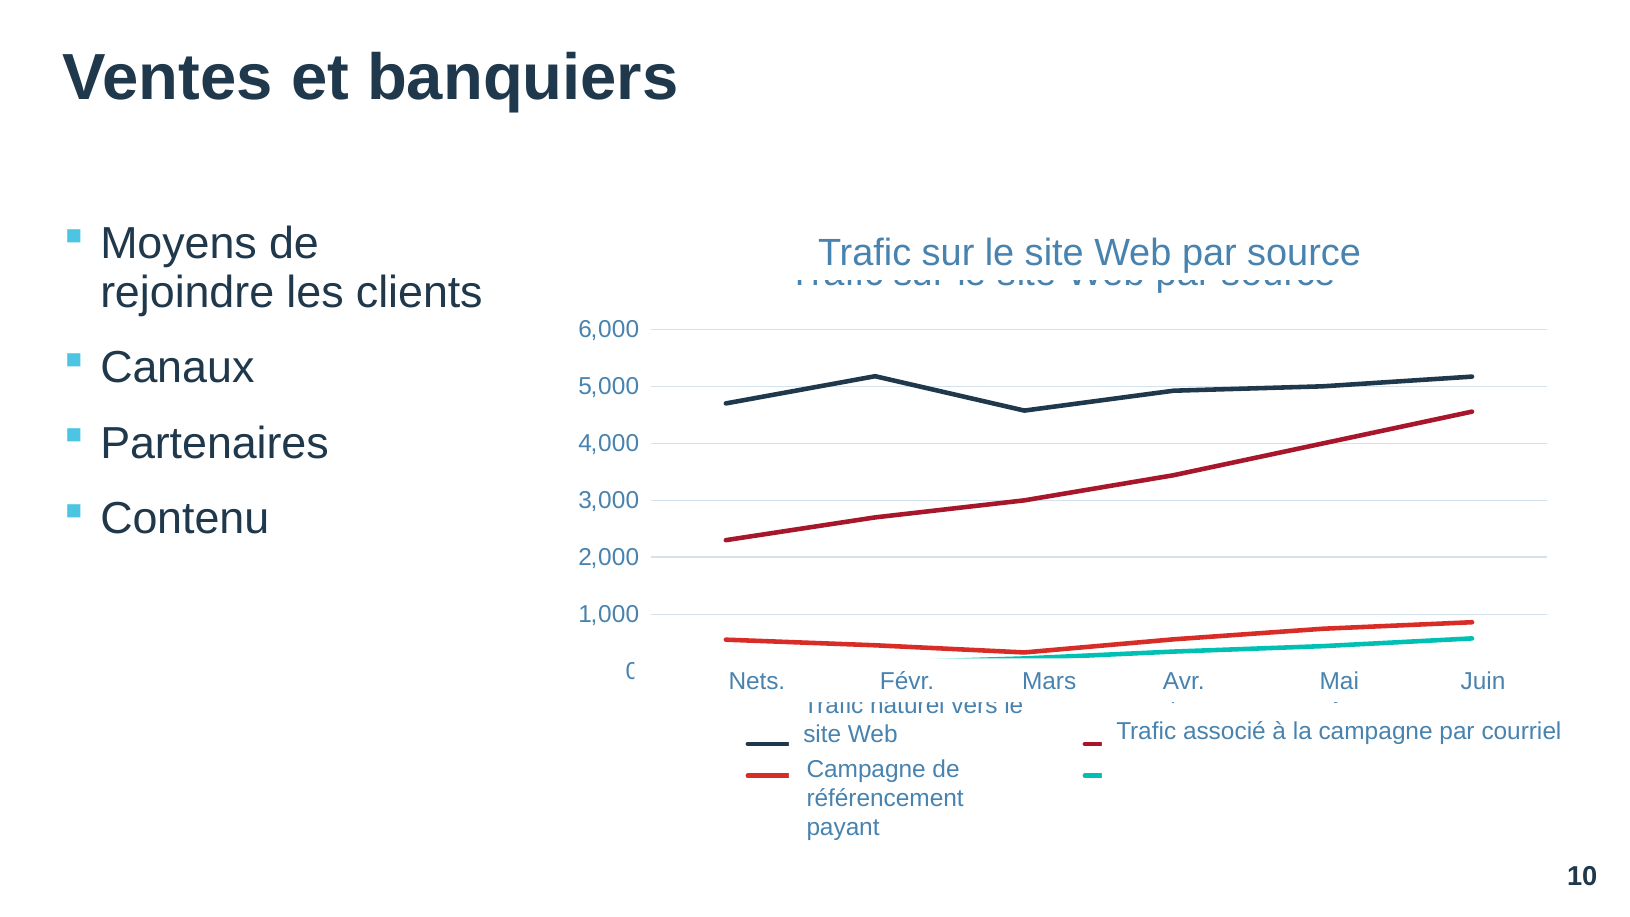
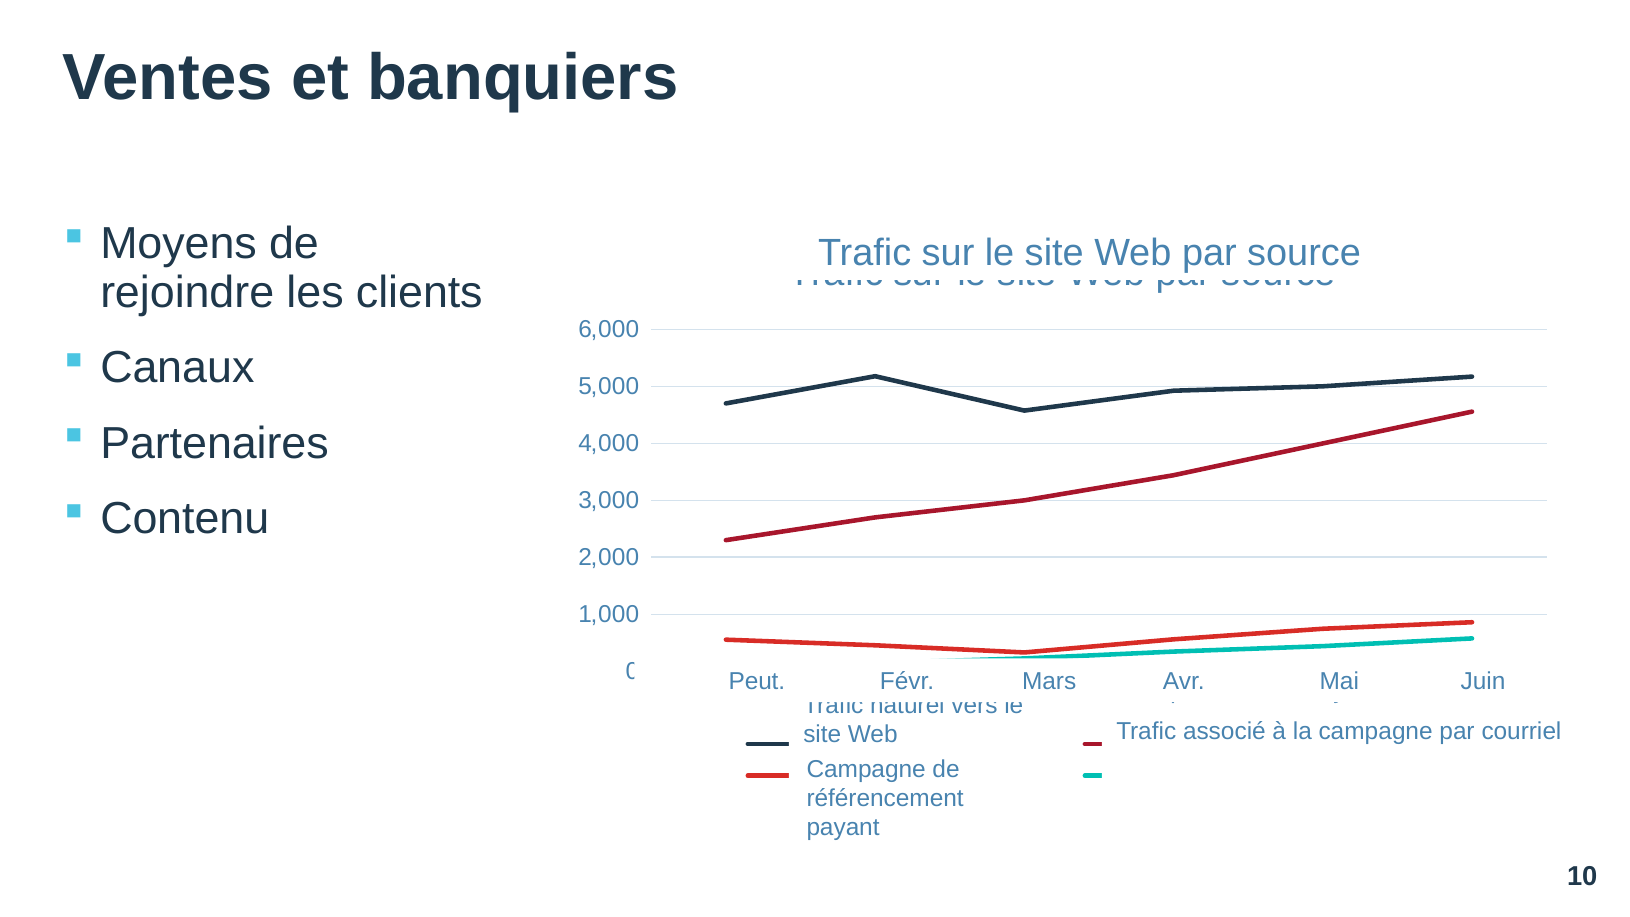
Nets: Nets -> Peut (757, 682)
